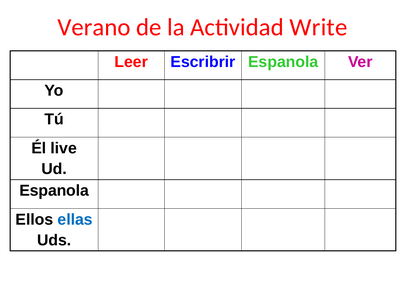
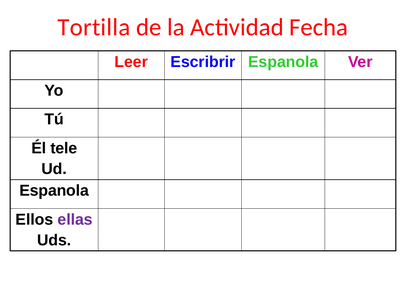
Verano: Verano -> Tortilla (94, 27)
Write: Write -> Fecha (319, 27)
live: live -> tele (64, 148)
ellas colour: blue -> purple (75, 219)
